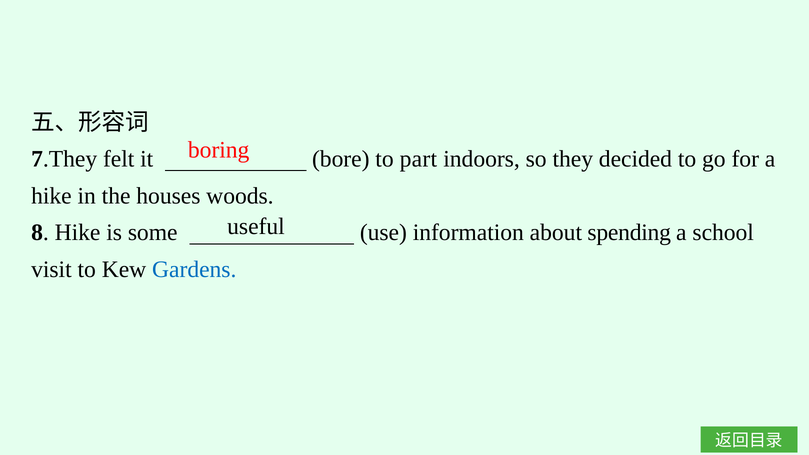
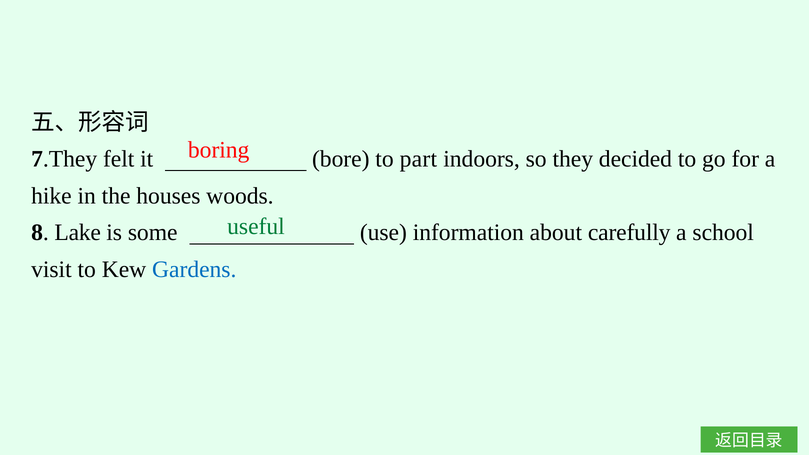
useful colour: black -> green (256, 227)
8 Hike: Hike -> Lake (78, 233)
spending: spending -> carefully (629, 233)
